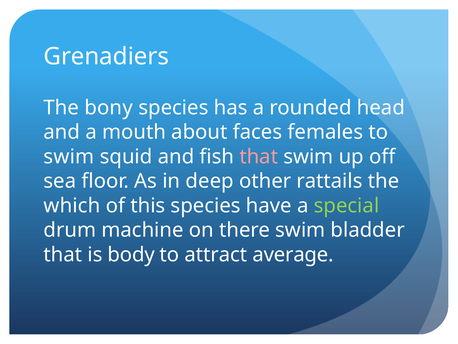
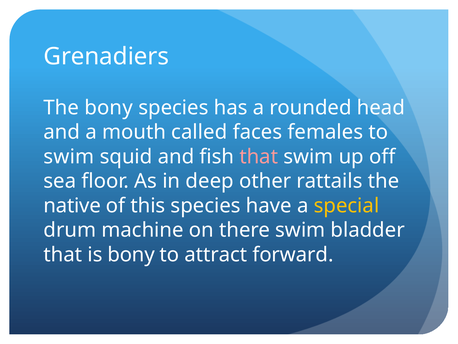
about: about -> called (199, 132)
which: which -> native (72, 205)
special colour: light green -> yellow (347, 205)
is body: body -> bony (131, 254)
average: average -> forward (293, 254)
